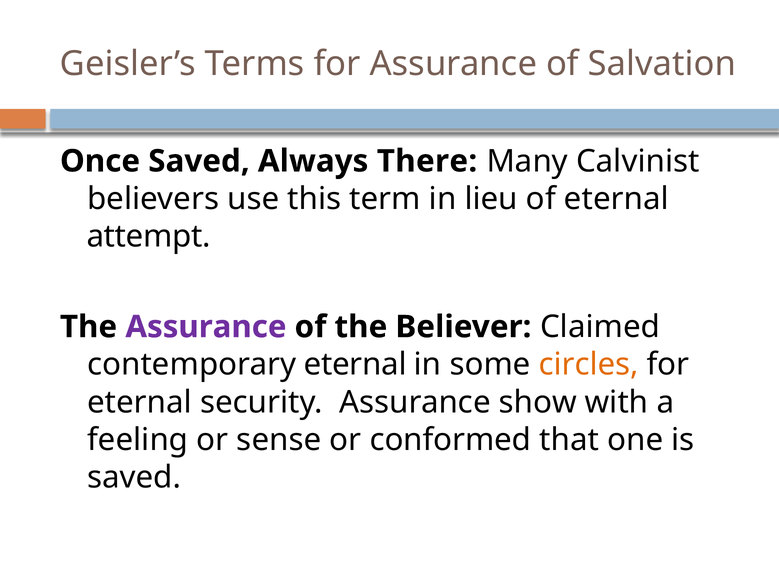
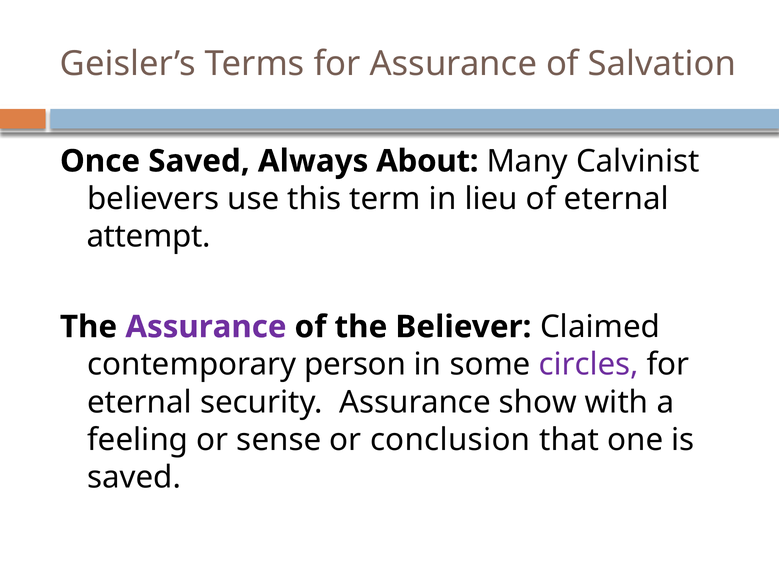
There: There -> About (427, 161)
contemporary eternal: eternal -> person (355, 365)
circles colour: orange -> purple (589, 365)
conformed: conformed -> conclusion (450, 440)
